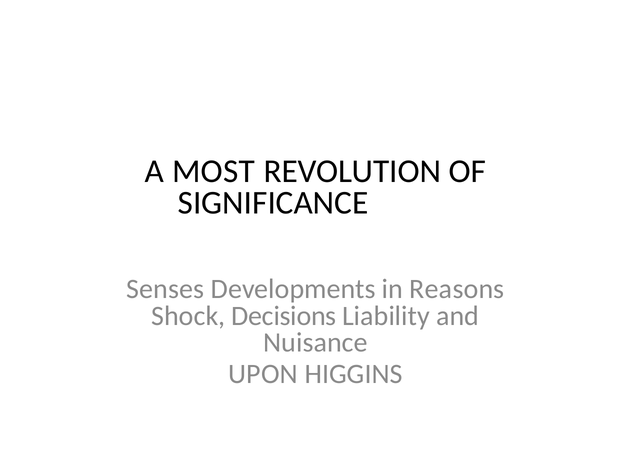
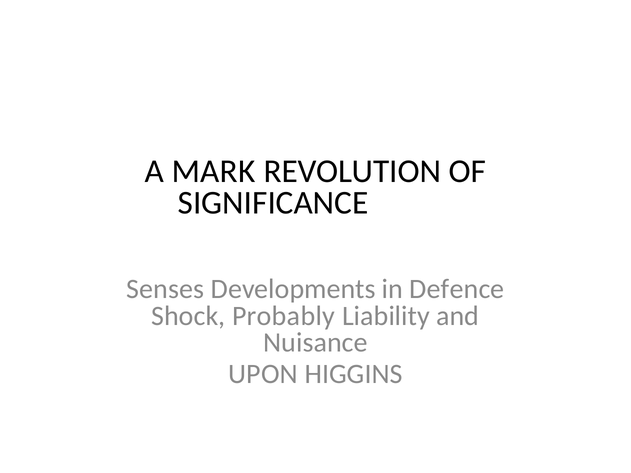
MOST: MOST -> MARK (214, 171)
Reasons: Reasons -> Defence (457, 289)
Decisions: Decisions -> Probably (284, 316)
